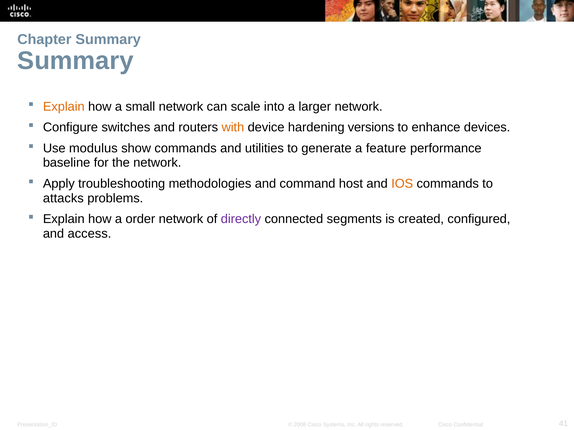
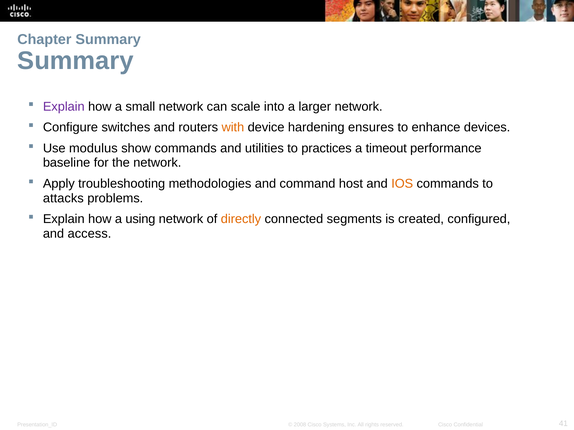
Explain colour: orange -> purple (64, 107)
versions: versions -> ensures (371, 128)
generate: generate -> practices (327, 148)
feature: feature -> timeout (386, 148)
order: order -> using (140, 219)
directly colour: purple -> orange (241, 219)
